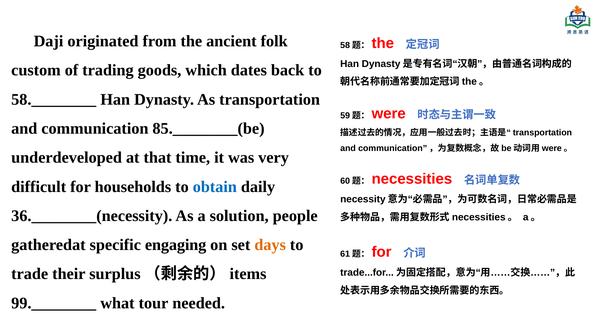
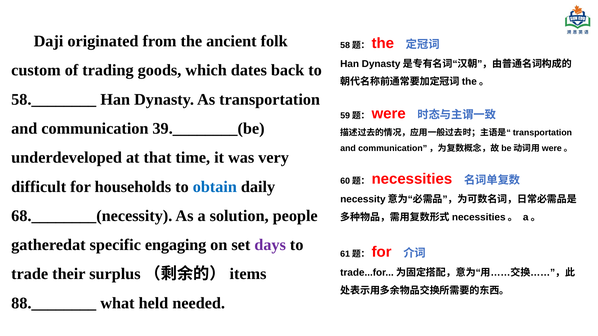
85.________(be: 85.________(be -> 39.________(be (209, 129)
36.________(necessity: 36.________(necessity -> 68.________(necessity (92, 216)
days colour: orange -> purple (270, 245)
99.________: 99.________ -> 88.________ (54, 303)
tour: tour -> held (153, 303)
